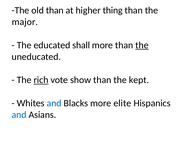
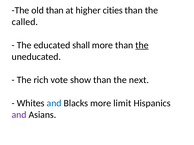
thing: thing -> cities (113, 10)
major: major -> called (25, 22)
rich underline: present -> none (41, 80)
kept: kept -> next (139, 80)
elite: elite -> limit (122, 103)
and colour: blue -> purple (19, 115)
